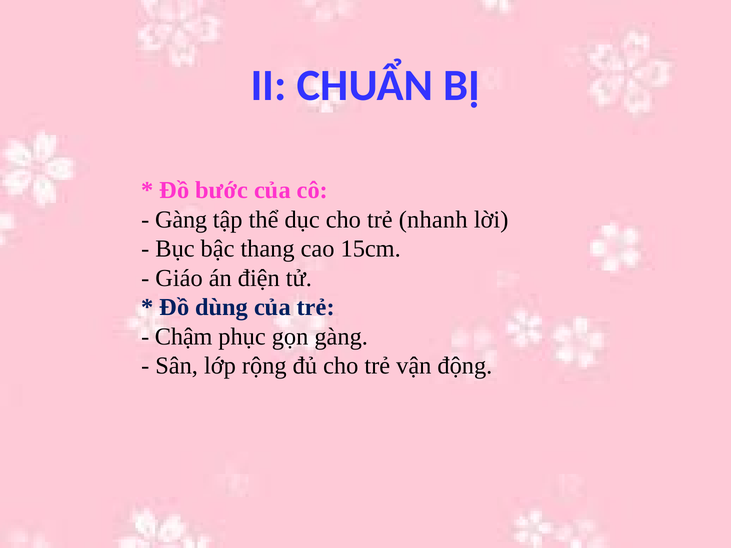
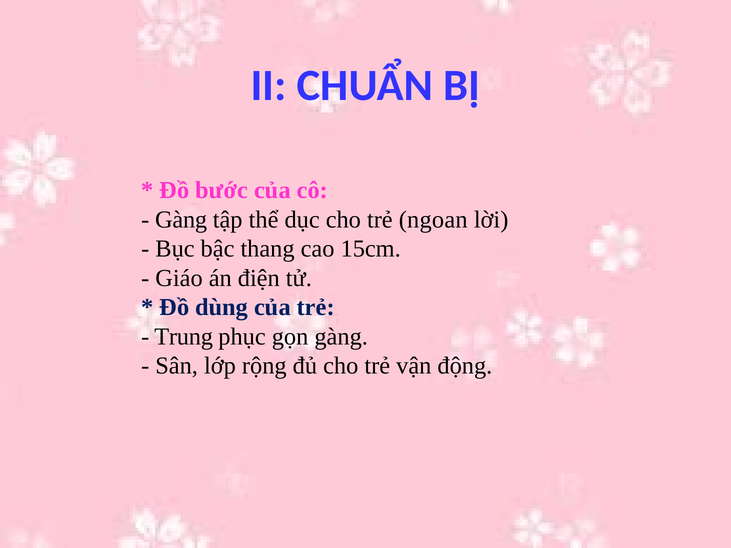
nhanh: nhanh -> ngoan (433, 220)
Chậm: Chậm -> Trung (184, 337)
